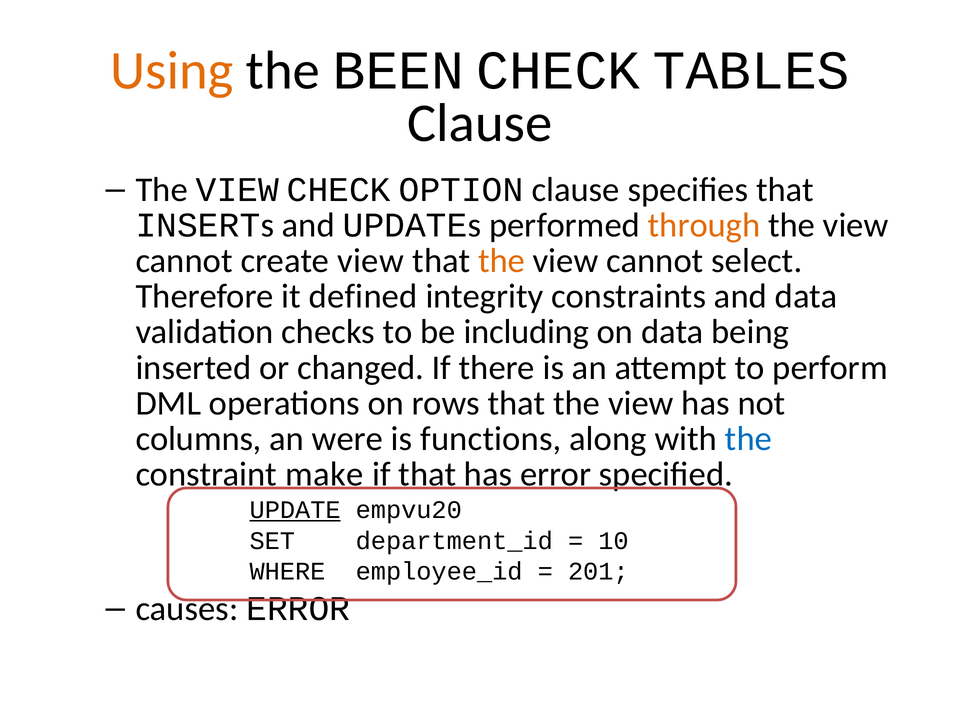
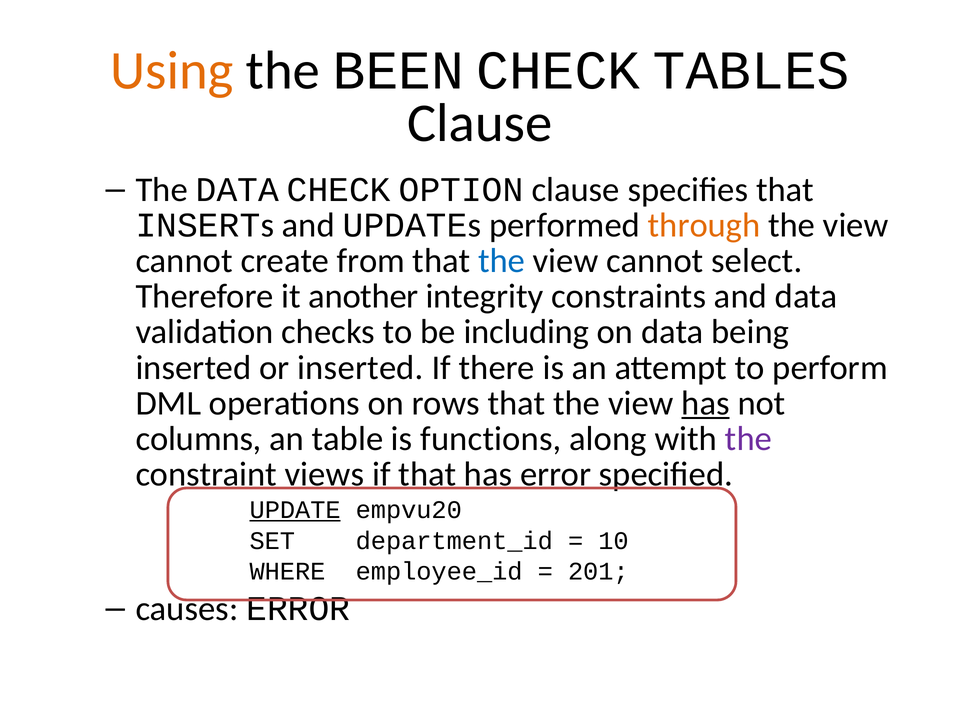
VIEW: VIEW -> DATA (237, 190)
create view: view -> from (371, 261)
the colour: orange -> blue (502, 261)
defined: defined -> another (363, 296)
or changed: changed -> inserted (360, 368)
has underline: none -> present (705, 403)
were: were -> table (348, 439)
the colour: blue -> purple (748, 439)
make: make -> views (324, 474)
